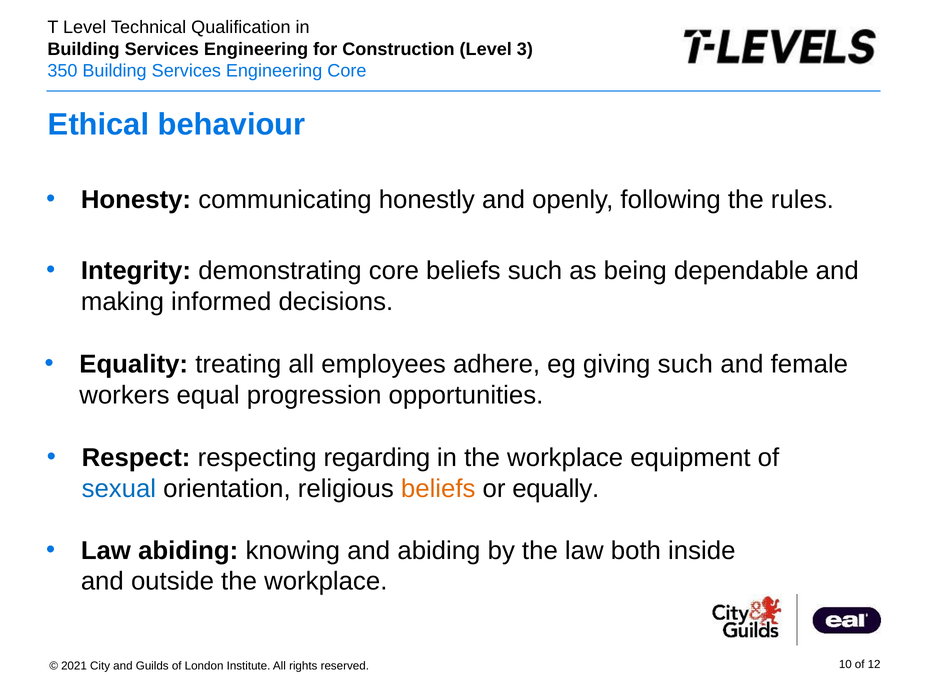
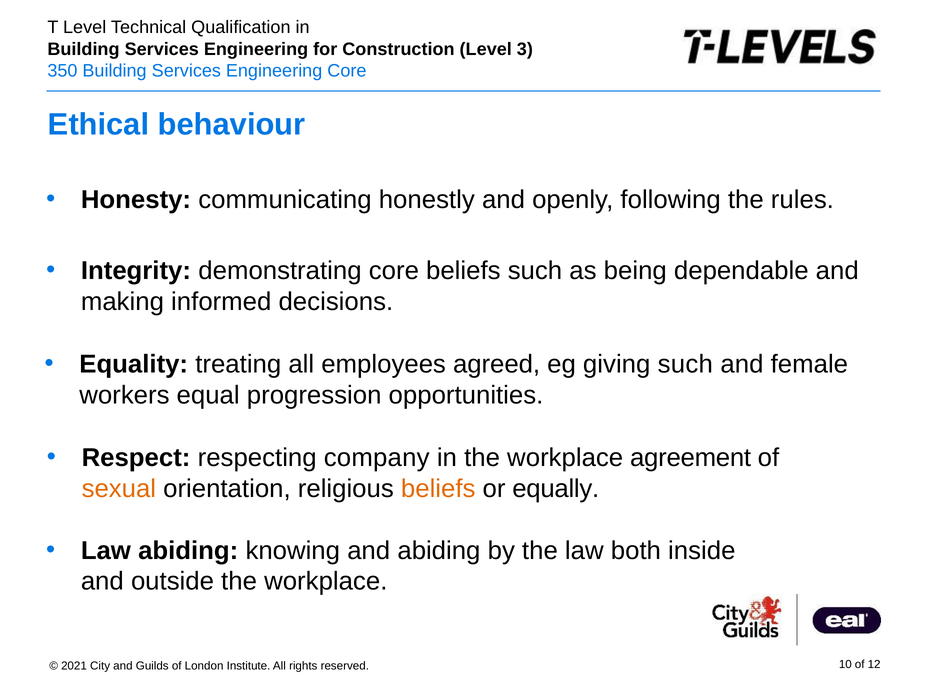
adhere: adhere -> agreed (497, 364)
regarding: regarding -> company (377, 458)
equipment: equipment -> agreement (691, 458)
sexual colour: blue -> orange (119, 489)
